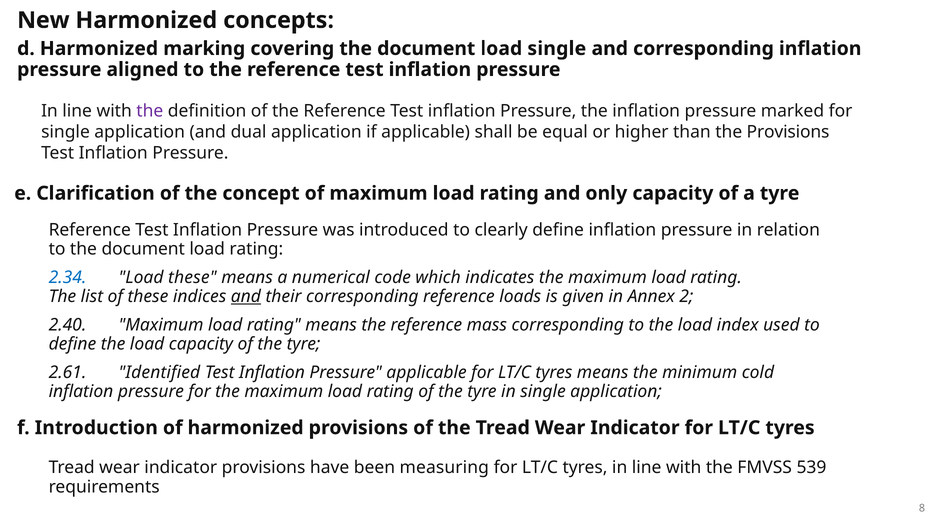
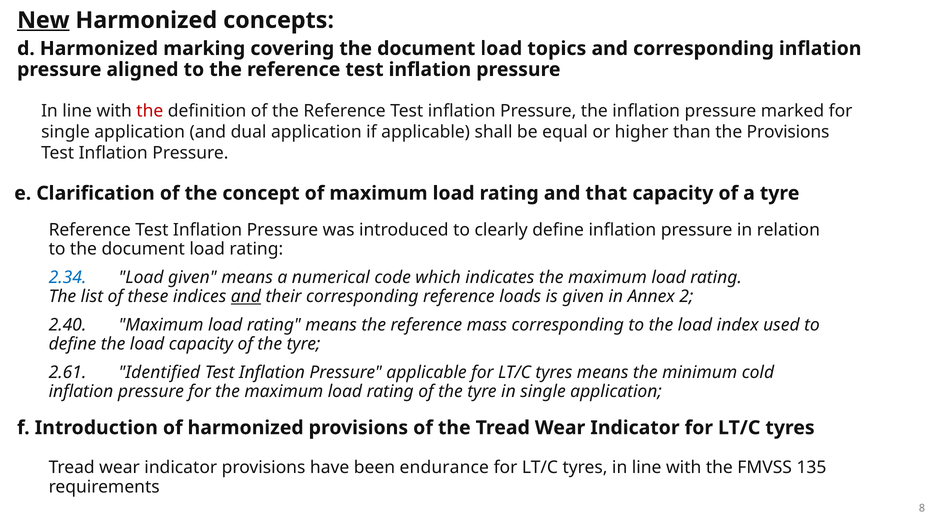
New underline: none -> present (43, 20)
load single: single -> topics (557, 49)
the colour: purple -> red (150, 111)
only: only -> that (606, 193)
Load these: these -> given (192, 278)
measuring: measuring -> endurance (444, 468)
539: 539 -> 135 (811, 468)
